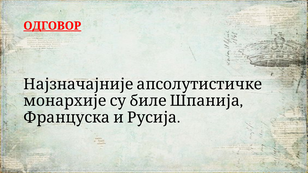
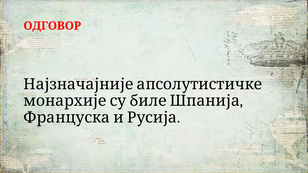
ОДГОВОР underline: present -> none (52, 26)
